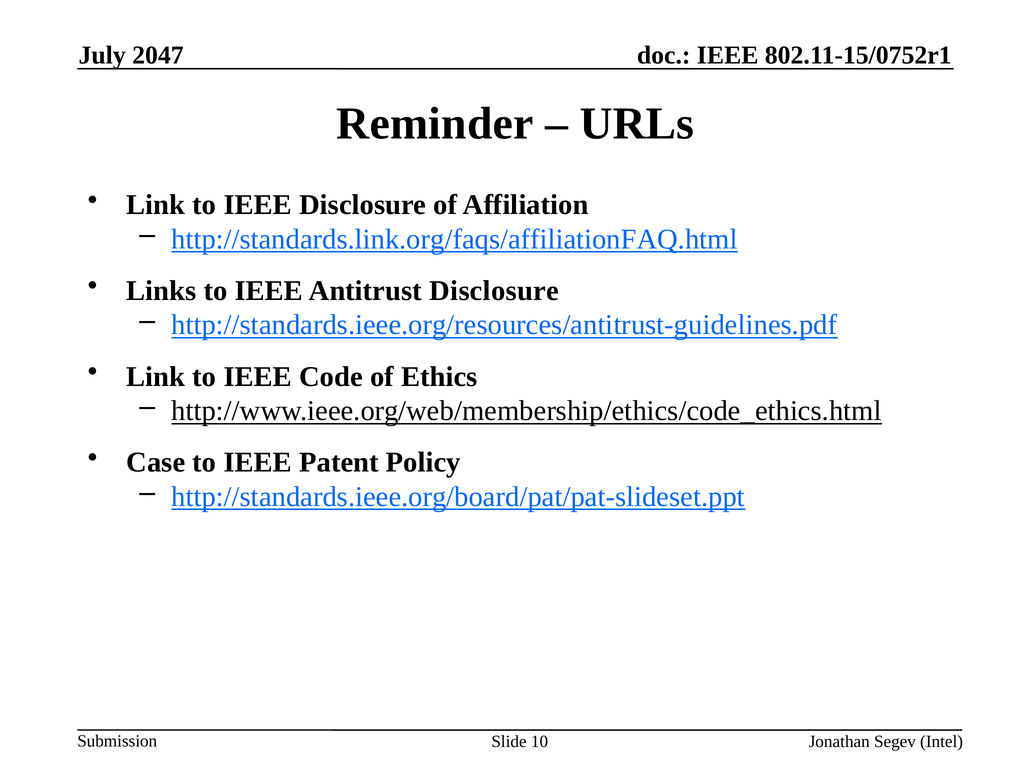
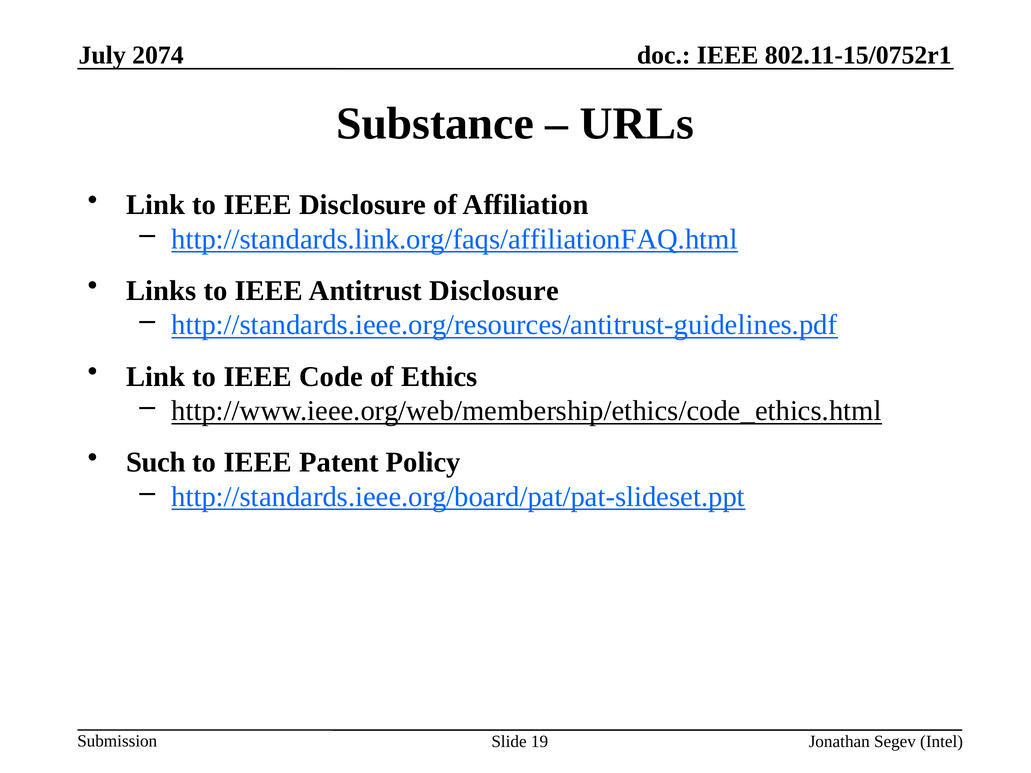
2047: 2047 -> 2074 (158, 55)
Reminder: Reminder -> Substance (435, 123)
Case: Case -> Such (156, 463)
10: 10 -> 19 (540, 742)
